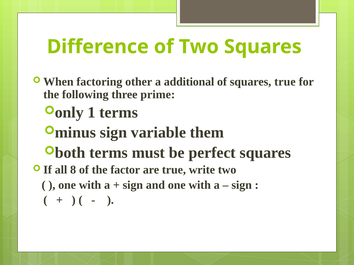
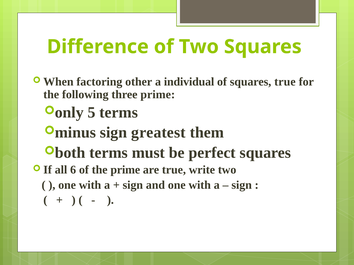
additional: additional -> individual (189, 82)
1: 1 -> 5 (92, 113)
variable: variable -> greatest (158, 133)
8: 8 -> 6 (73, 170)
the factor: factor -> prime (125, 170)
